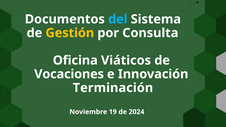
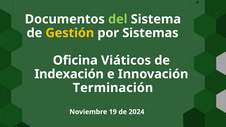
del colour: light blue -> light green (118, 19)
Consulta: Consulta -> Sistemas (150, 33)
Vocaciones: Vocaciones -> Indexación (69, 74)
